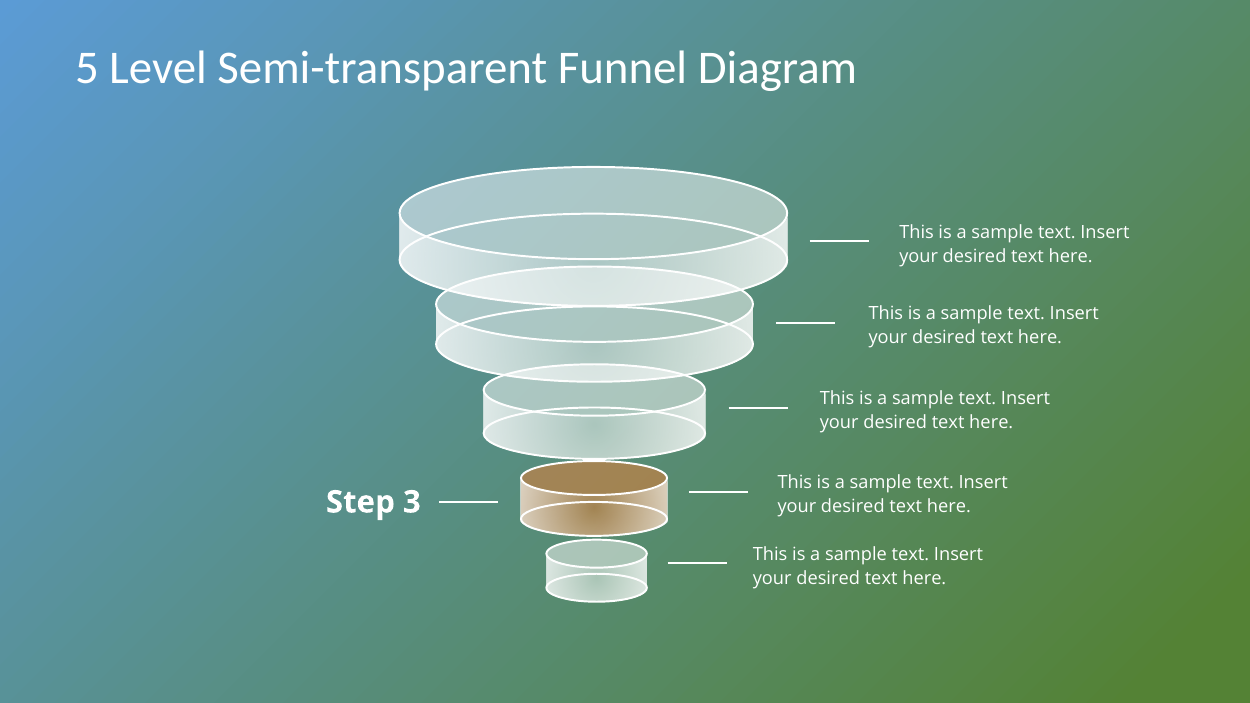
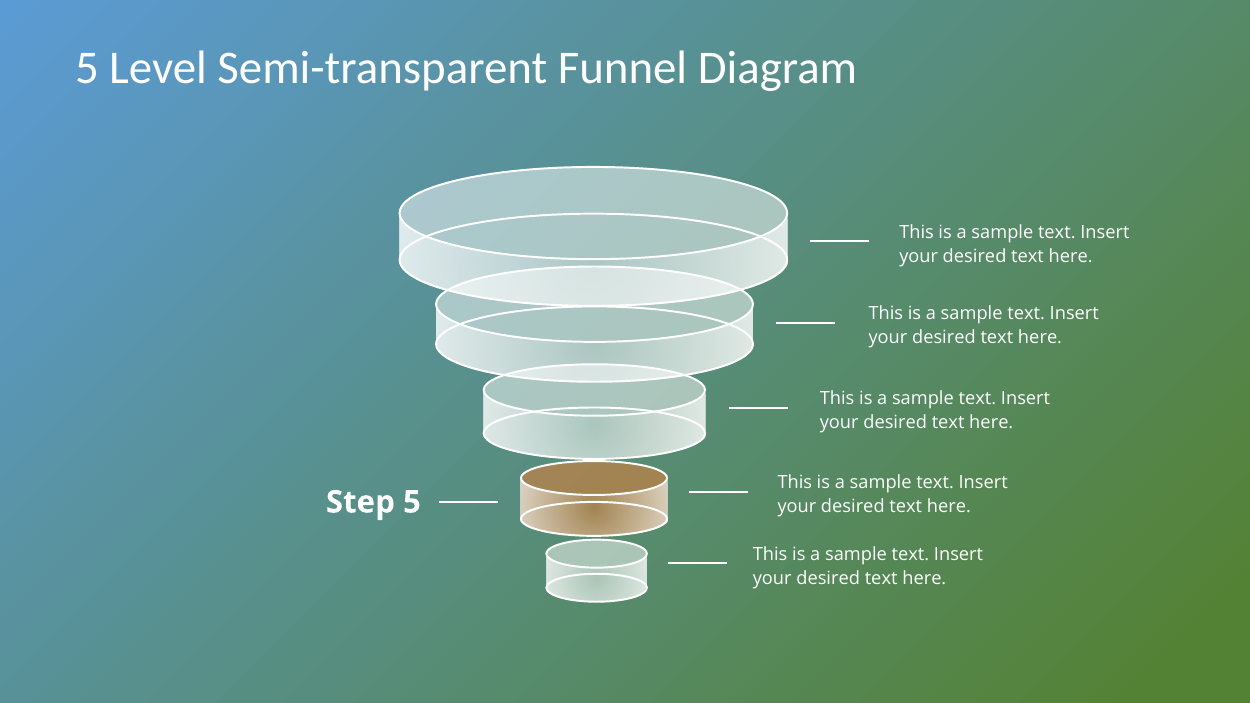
Step 3: 3 -> 5 (412, 502)
